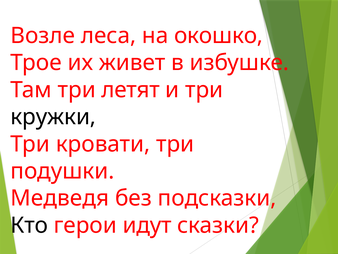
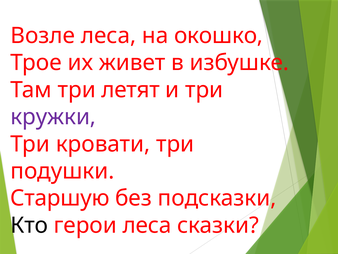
кружки colour: black -> purple (53, 117)
Медведя: Медведя -> Старшую (60, 198)
герои идут: идут -> леса (147, 225)
